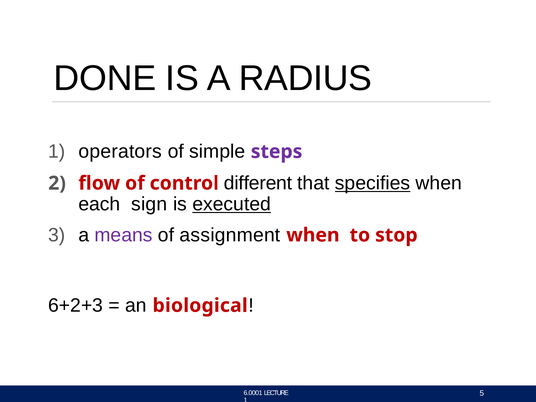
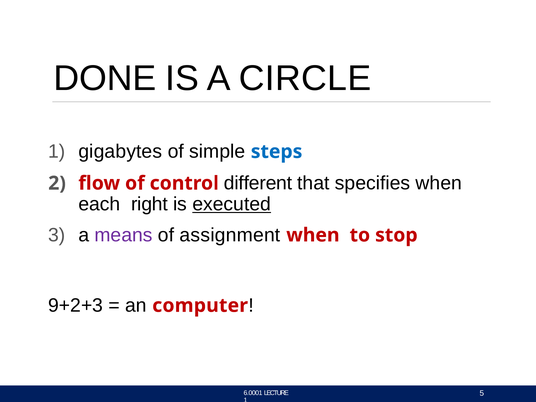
RADIUS: RADIUS -> CIRCLE (305, 78)
operators: operators -> gigabytes (120, 152)
steps colour: purple -> blue (277, 152)
specifies underline: present -> none (373, 183)
sign: sign -> right (149, 204)
6+2+3: 6+2+3 -> 9+2+3 (76, 306)
biological: biological -> computer (200, 306)
